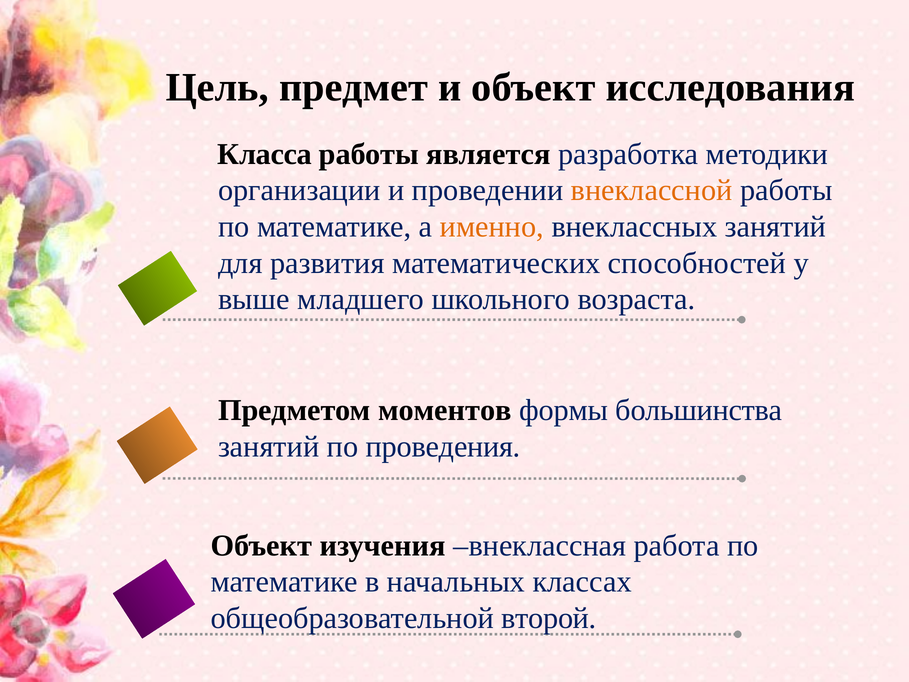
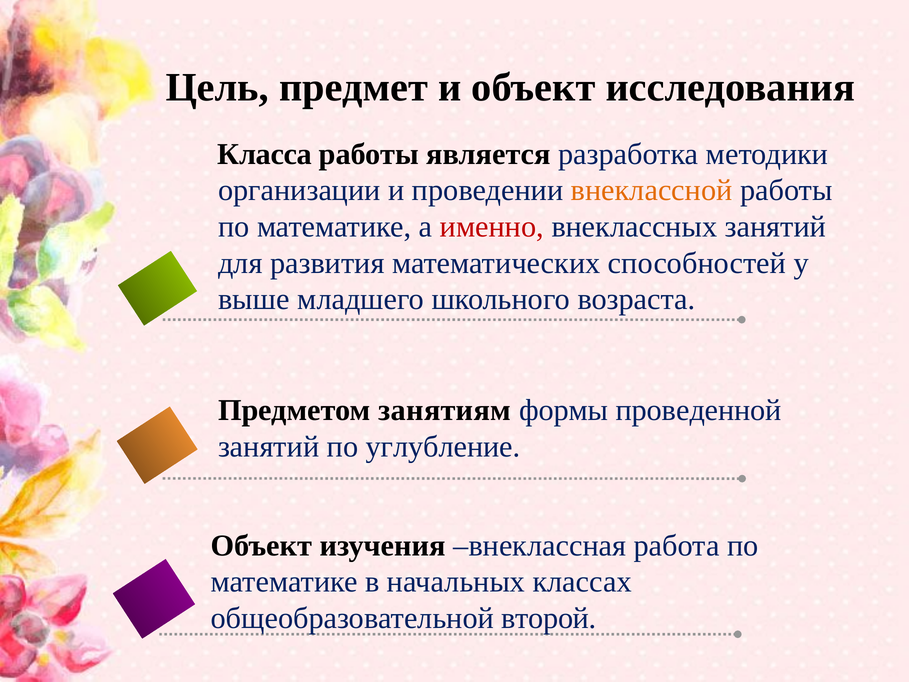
именно colour: orange -> red (492, 227)
моментов: моментов -> занятиям (445, 410)
большинства: большинства -> проведенной (699, 410)
проведения: проведения -> углубление (443, 447)
